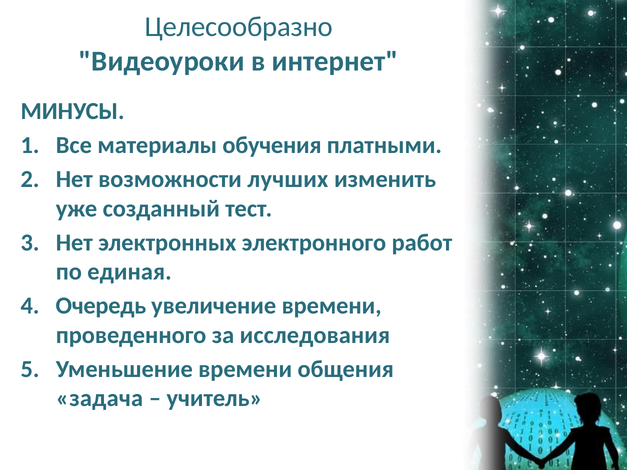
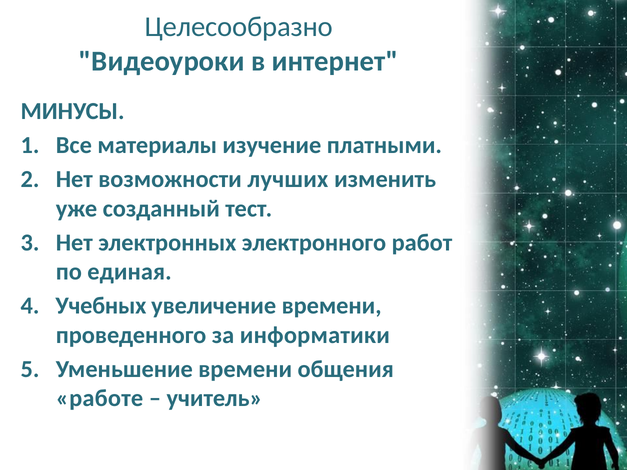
обучения: обучения -> изучение (272, 145)
Очередь: Очередь -> Учебных (101, 306)
исследования: исследования -> информатики (315, 335)
задача: задача -> работе (100, 399)
